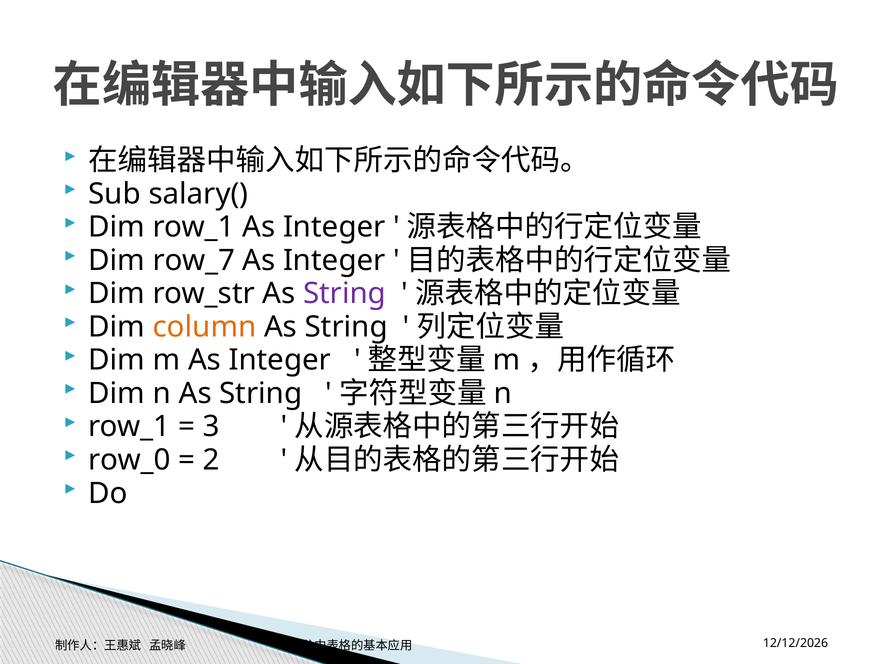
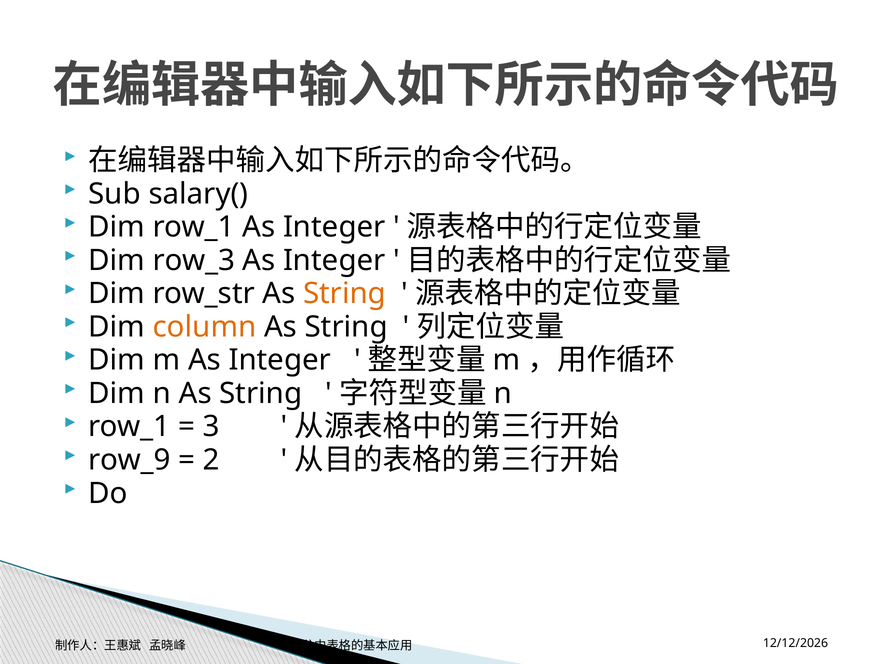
row_7: row_7 -> row_3 (194, 260)
String colour: purple -> orange (345, 294)
row_0: row_0 -> row_9 (130, 460)
